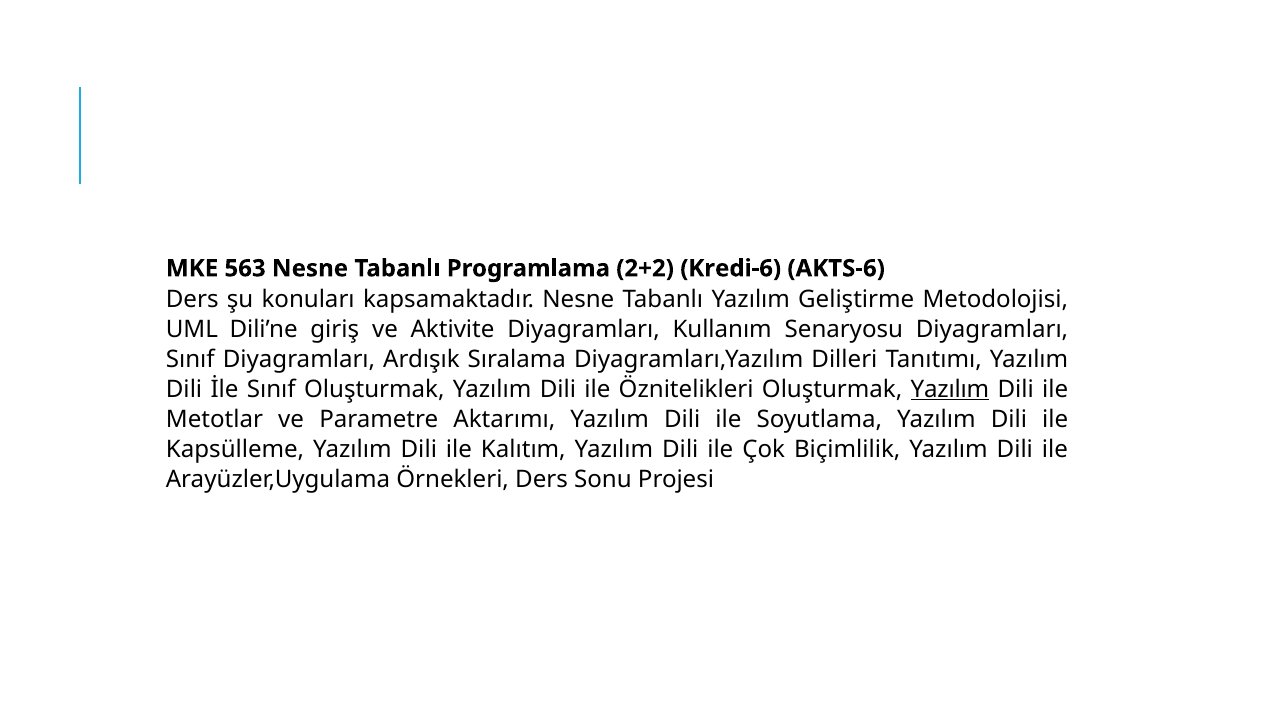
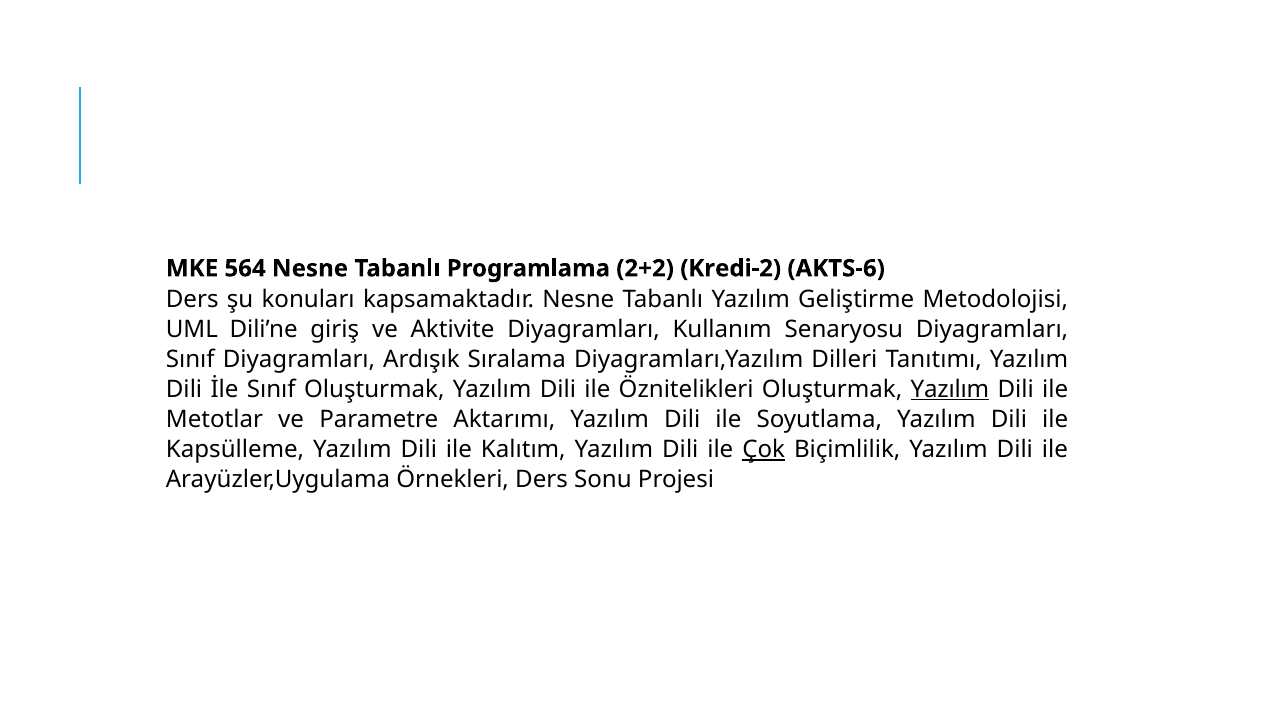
563: 563 -> 564 (245, 269)
Kredi-6: Kredi-6 -> Kredi-2 (731, 269)
Çok underline: none -> present (764, 450)
